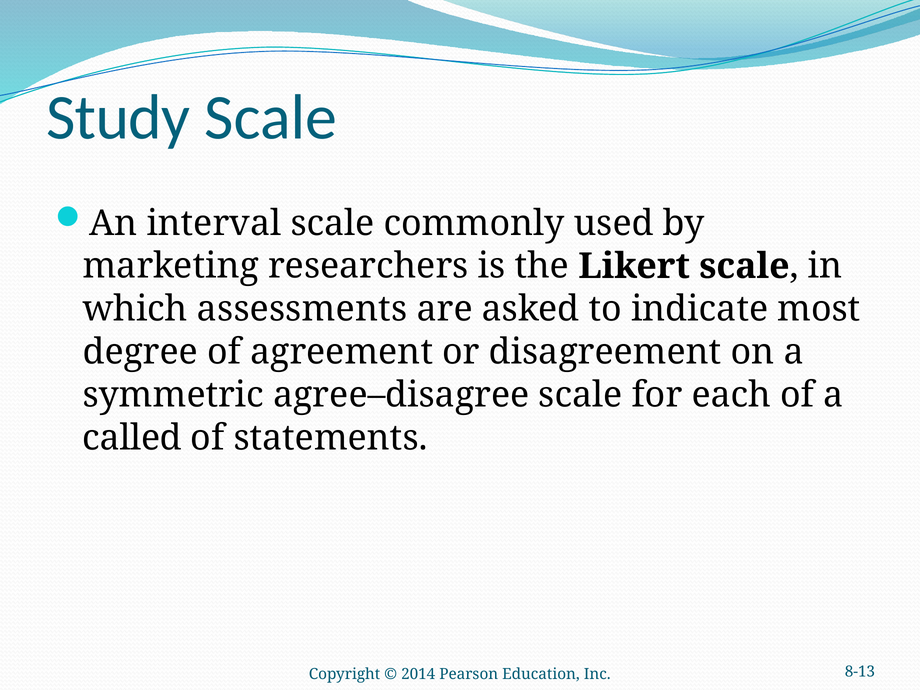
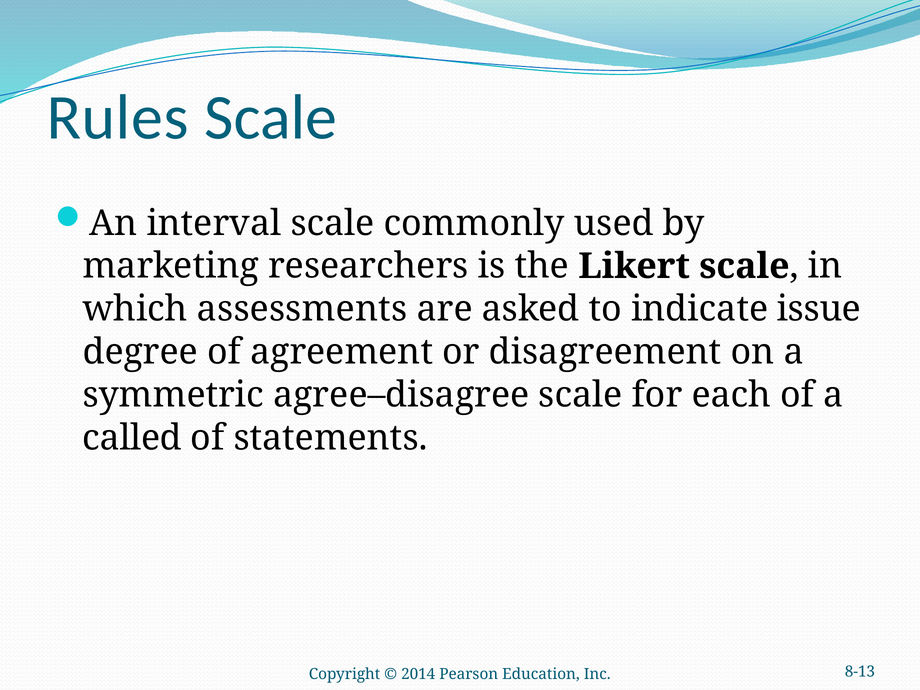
Study: Study -> Rules (118, 118)
most: most -> issue (819, 309)
